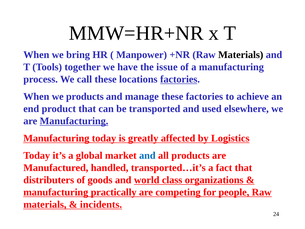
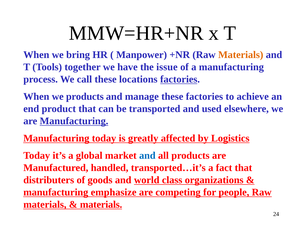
Materials colour: black -> orange (241, 55)
practically: practically -> emphasize (114, 192)
incidents: incidents -> materials (101, 204)
